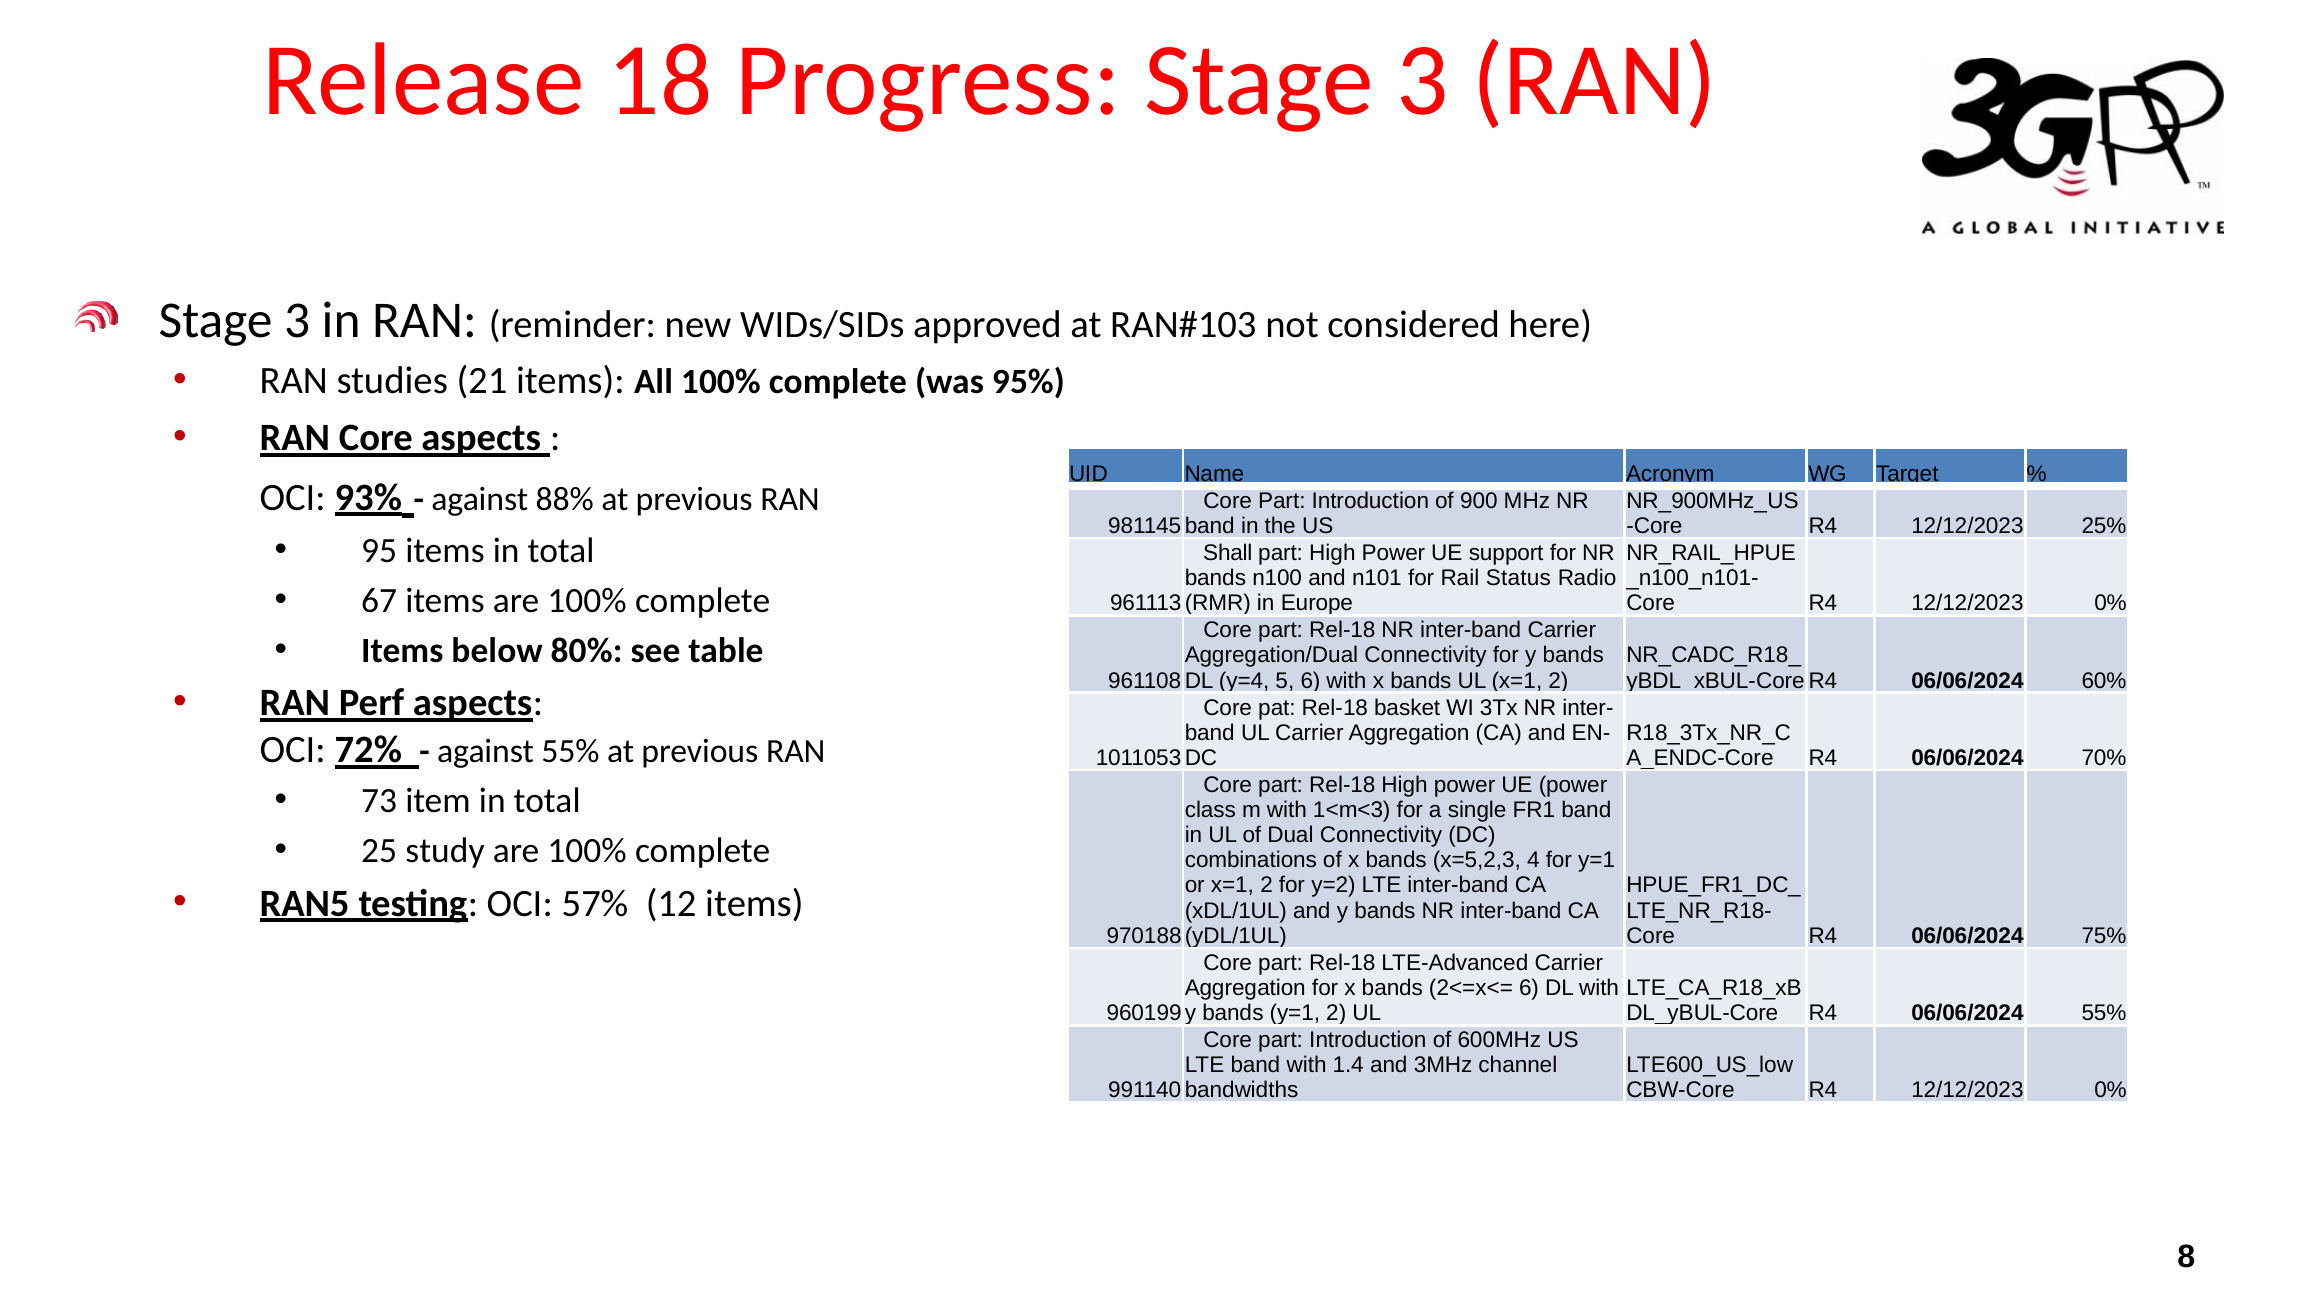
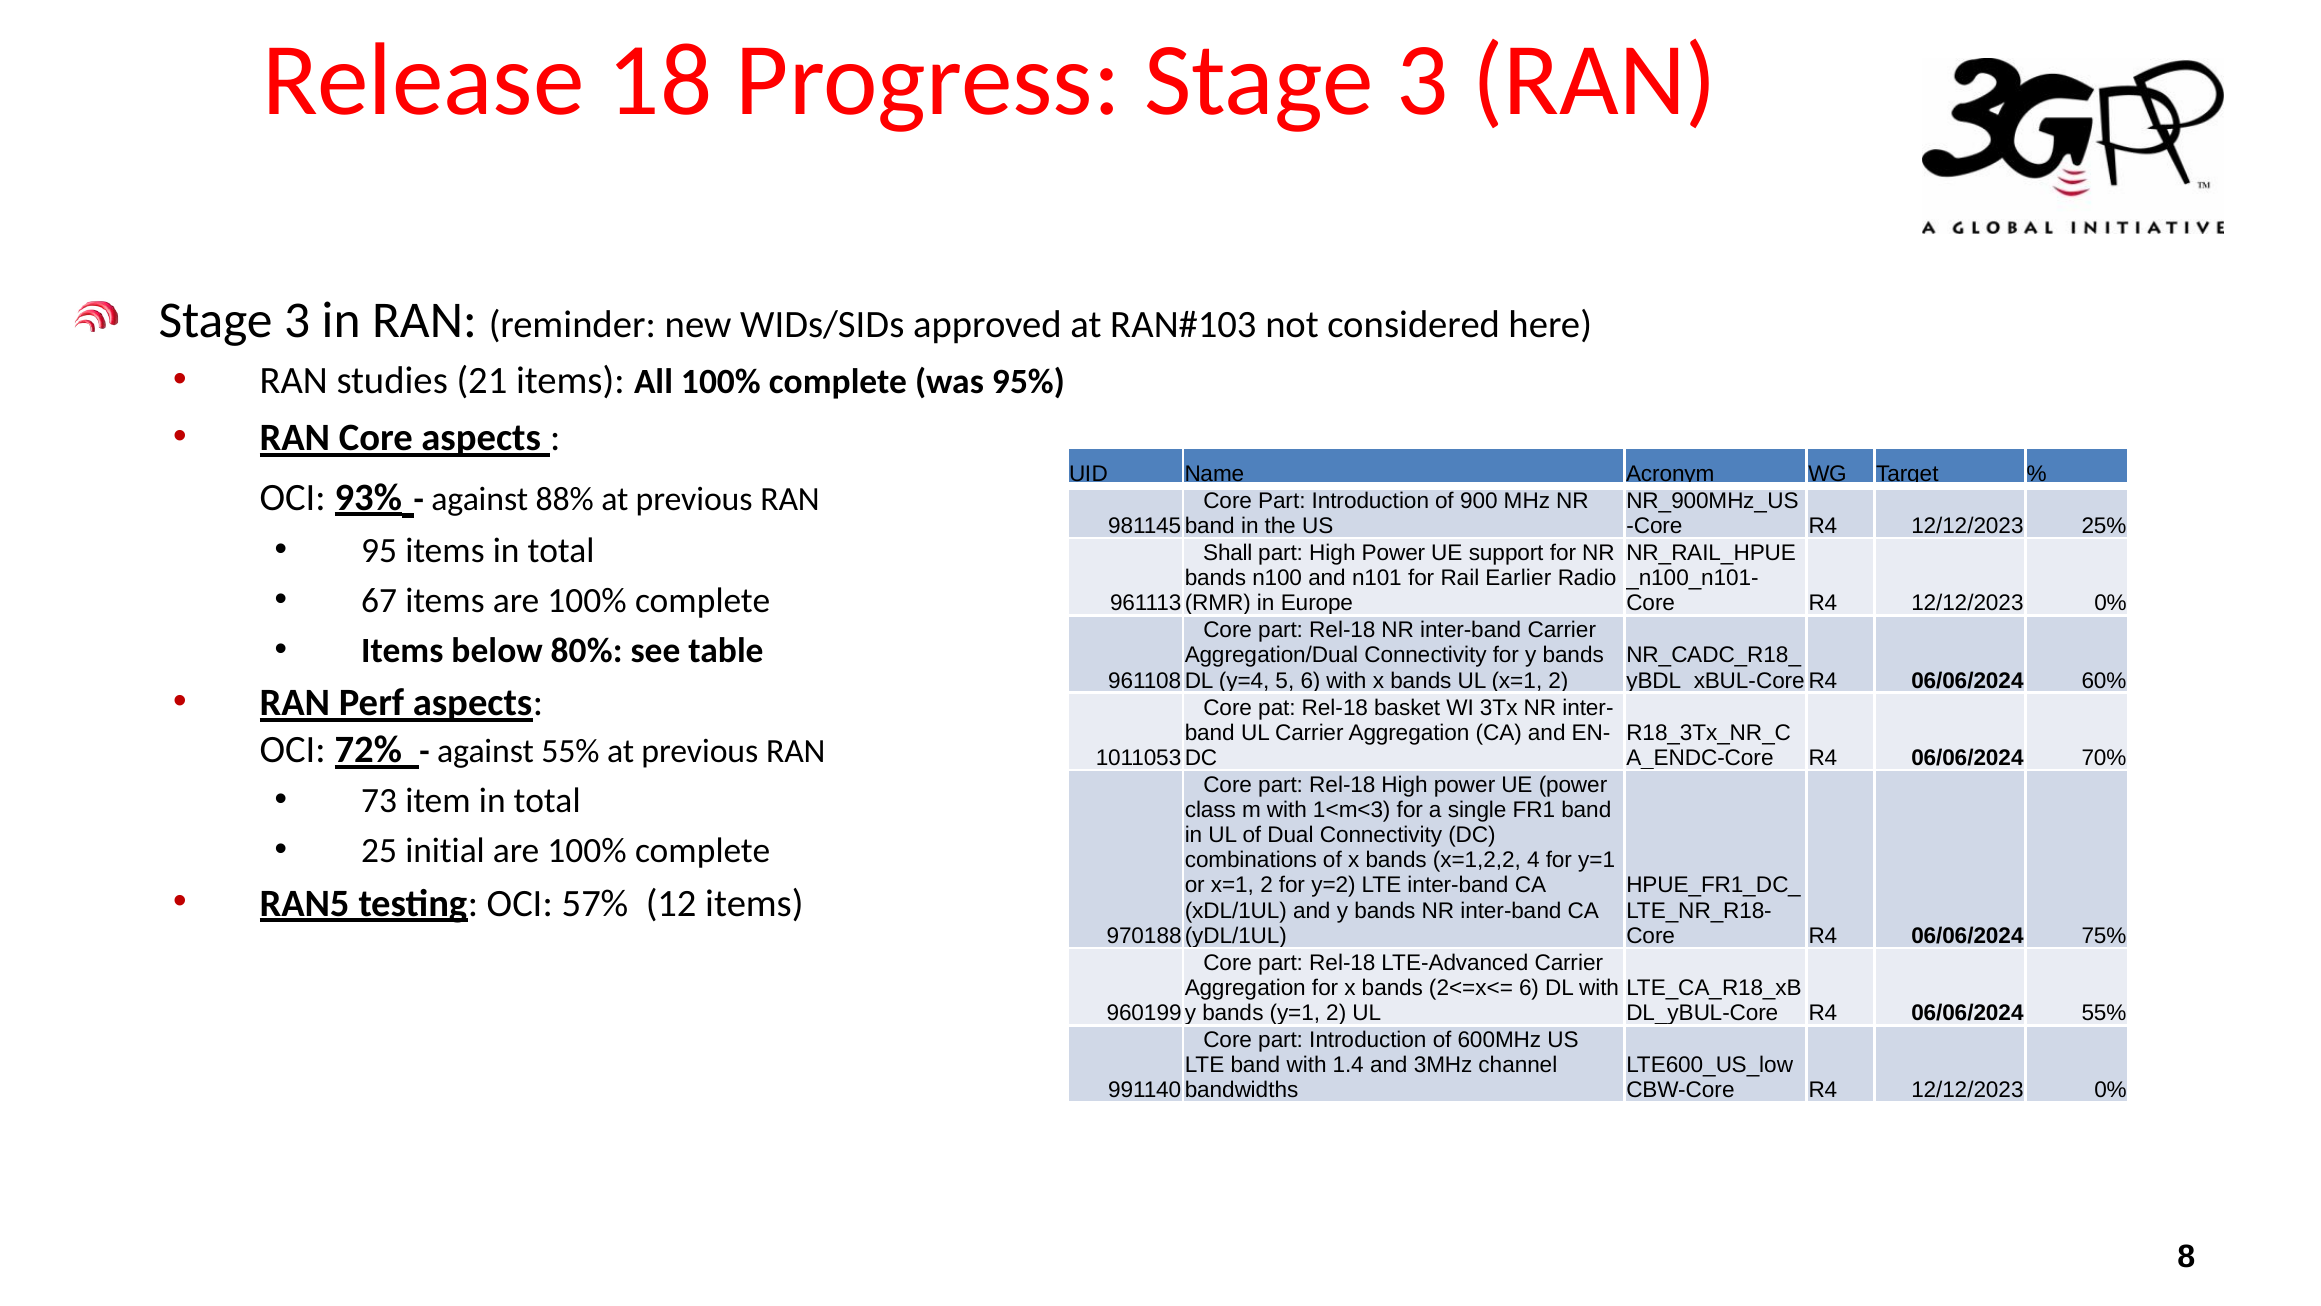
Status: Status -> Earlier (1518, 578)
study: study -> initial (445, 851)
x=5,2,3: x=5,2,3 -> x=1,2,2 (1477, 860)
